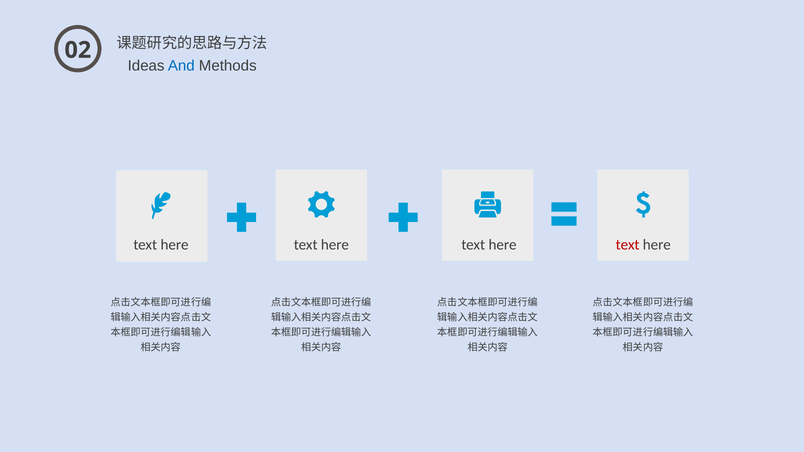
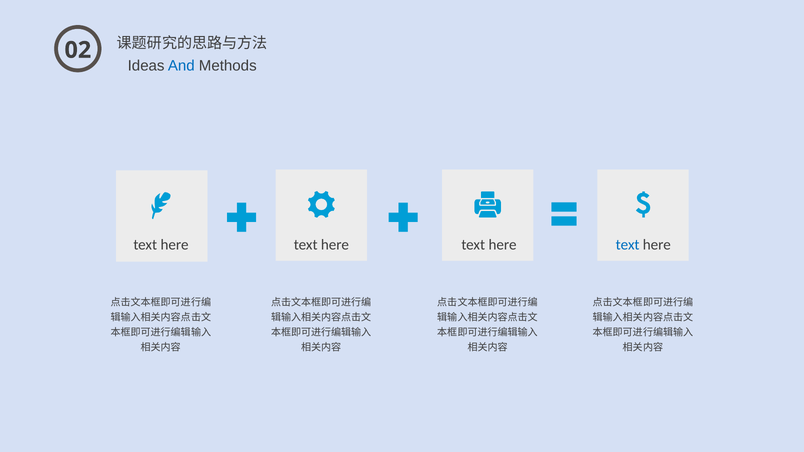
text colour: red -> blue (628, 245)
